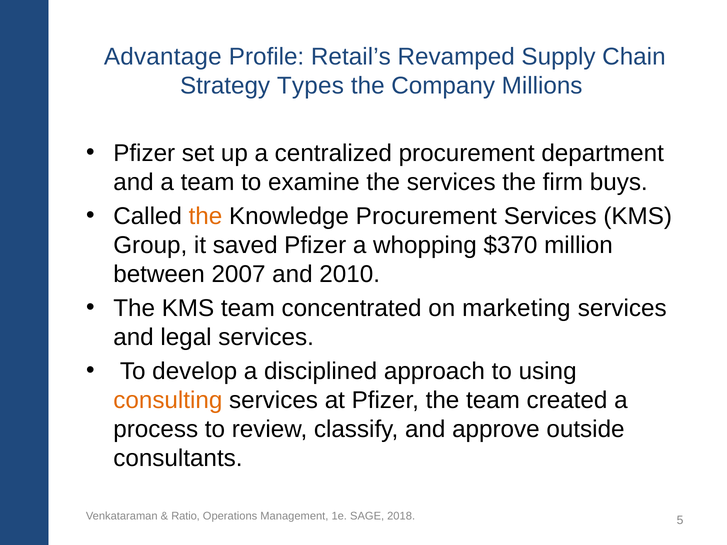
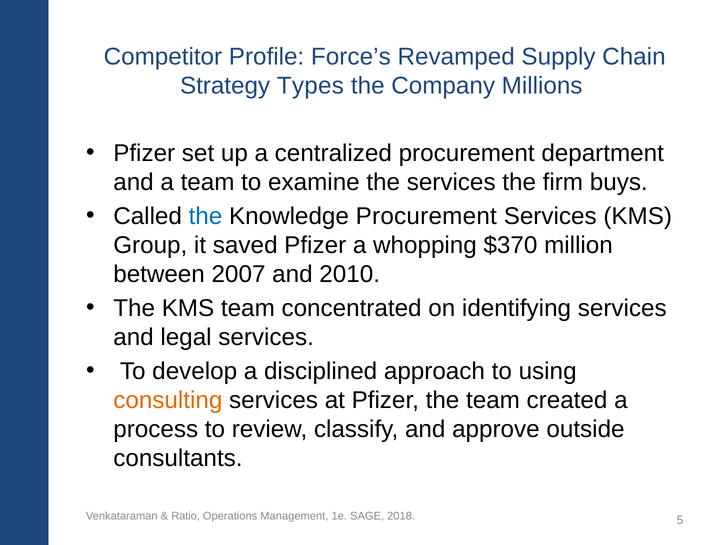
Advantage: Advantage -> Competitor (163, 57)
Retail’s: Retail’s -> Force’s (351, 57)
the colour: orange -> blue (205, 216)
marketing: marketing -> identifying (517, 308)
